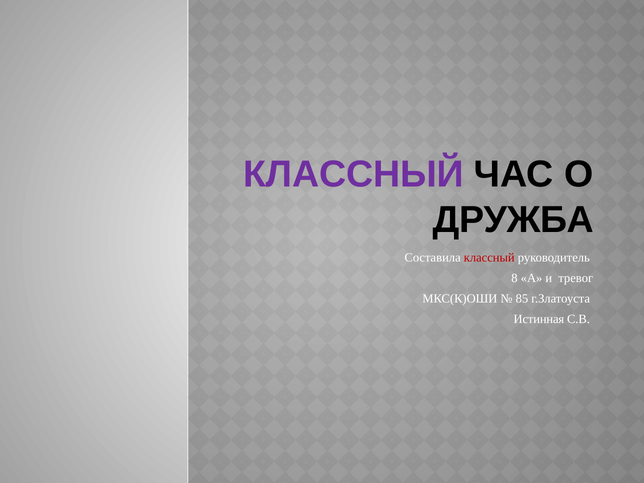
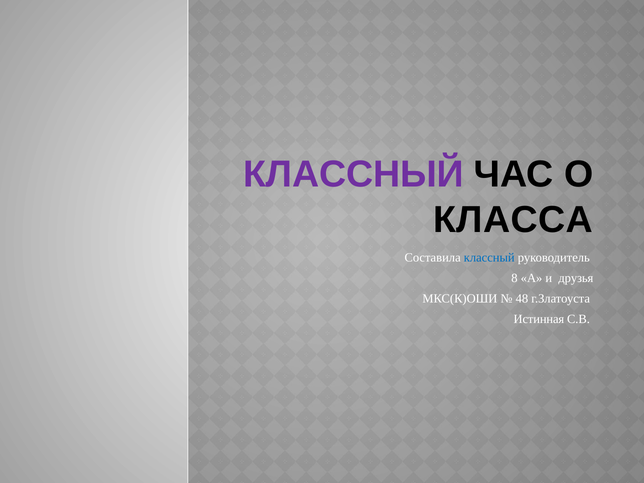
ДРУЖБА: ДРУЖБА -> КЛАССА (513, 220)
классный colour: red -> blue (489, 258)
тревог: тревог -> друзья (576, 278)
85: 85 -> 48 (522, 299)
